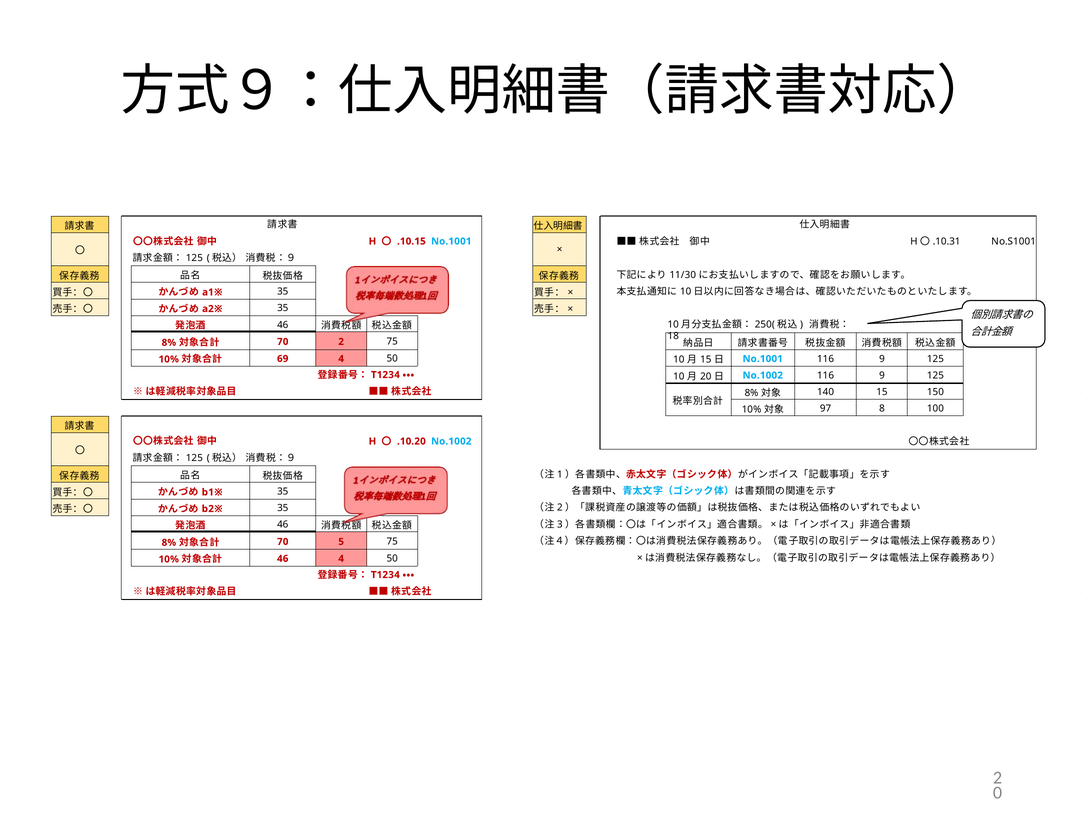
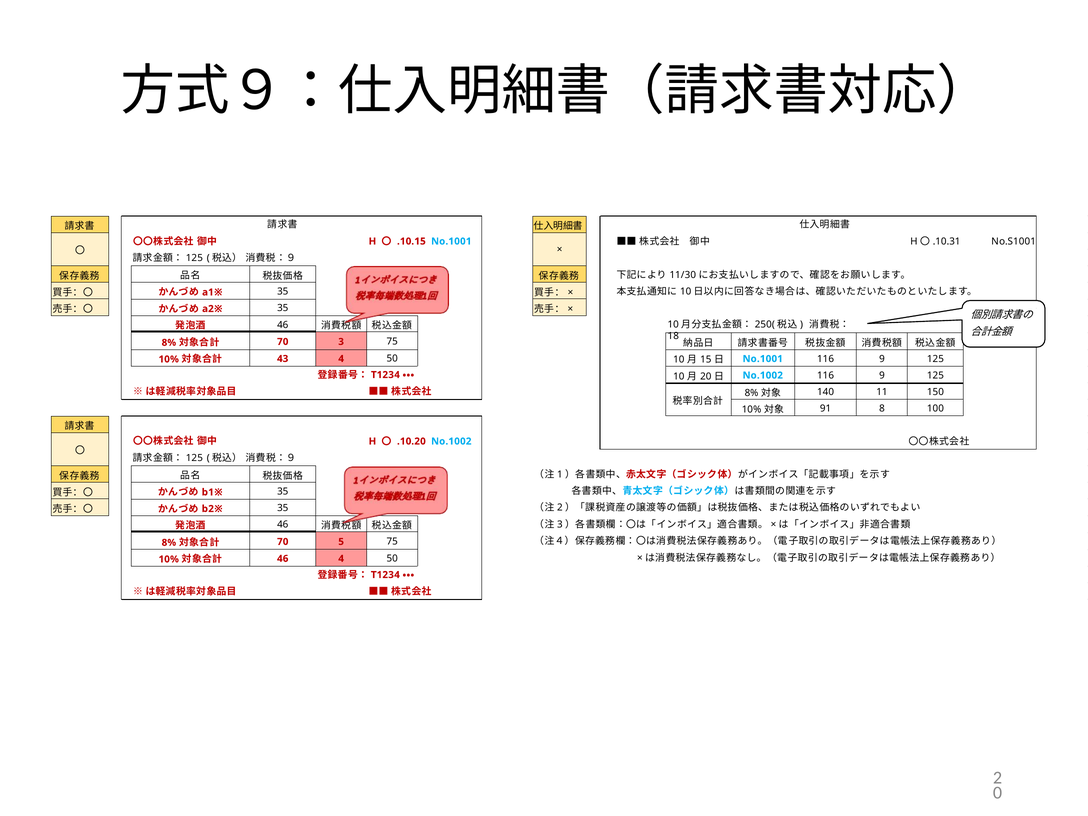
70 2: 2 -> 3 (341, 342)
69: 69 -> 43 (283, 359)
140 15: 15 -> 11 (882, 392)
97: 97 -> 91 (826, 409)
